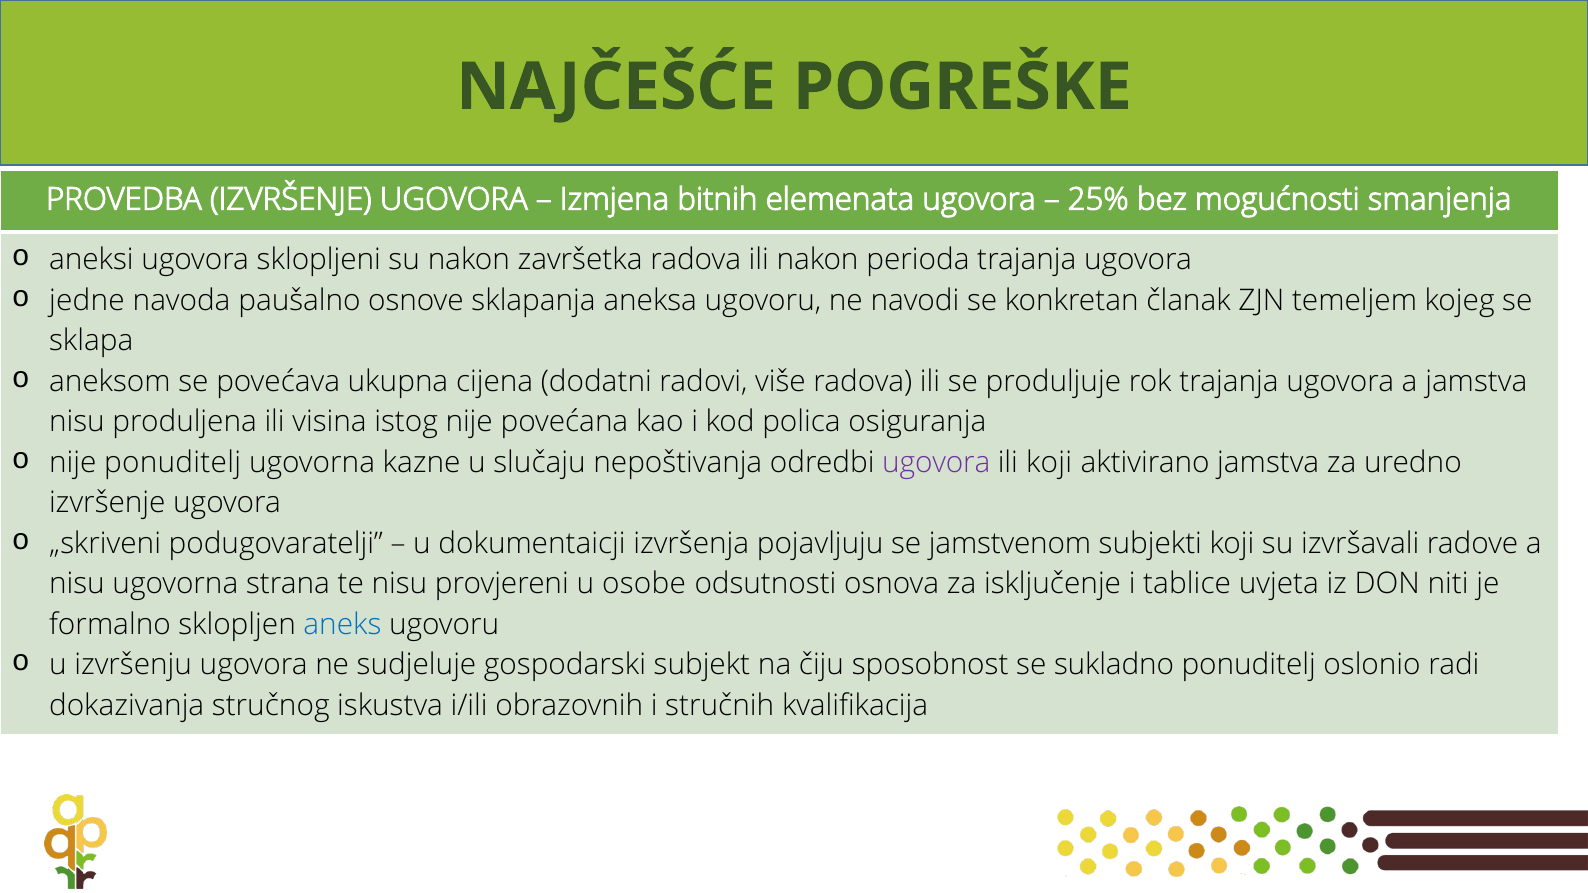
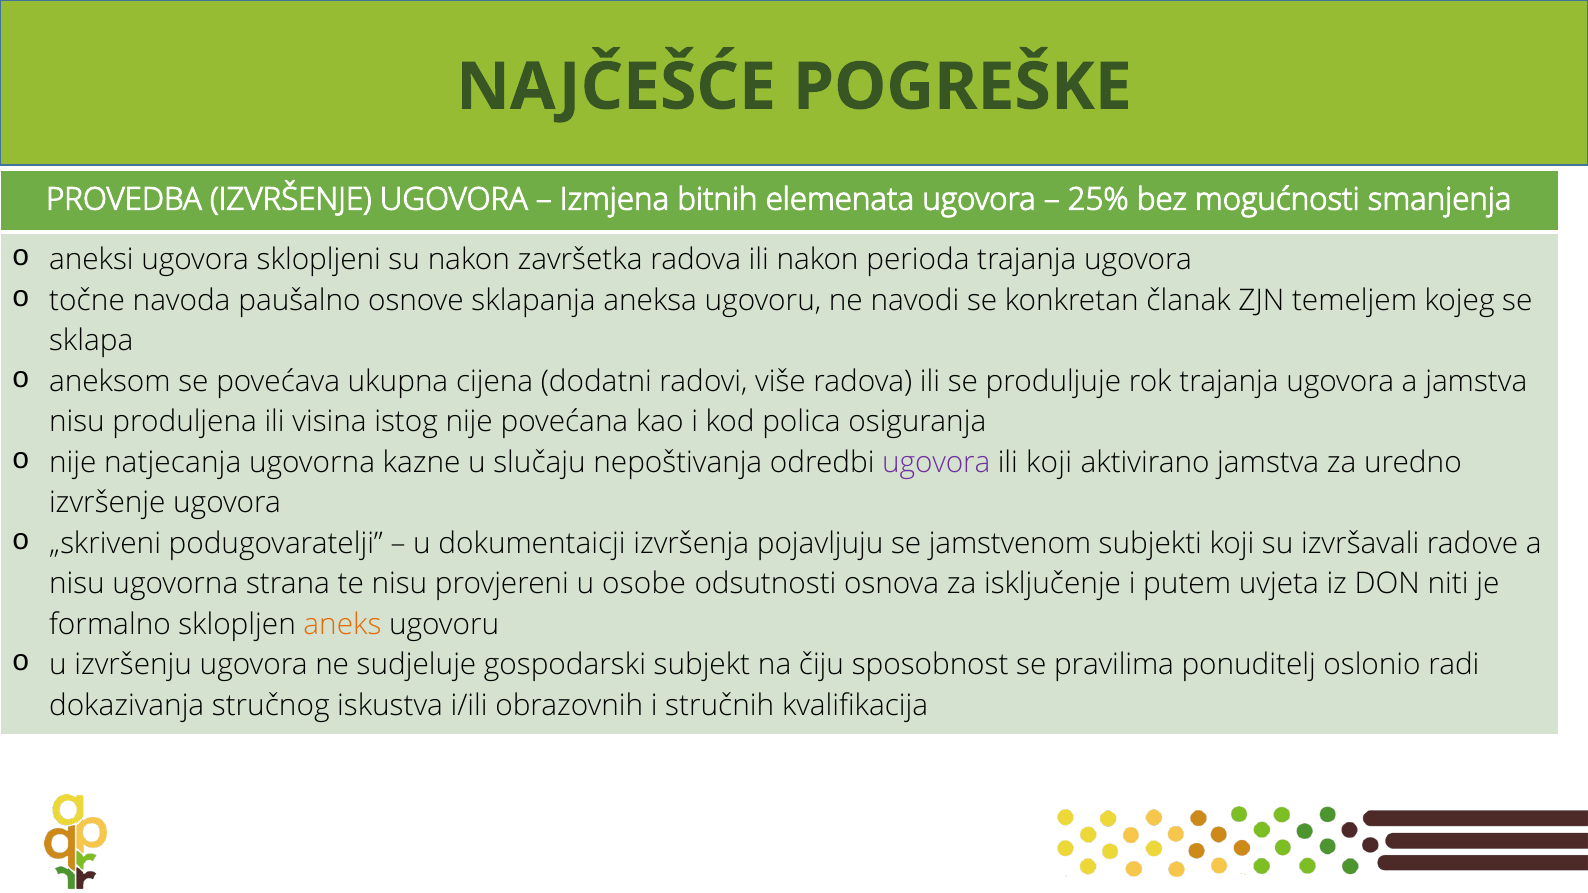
jedne: jedne -> točne (87, 300)
nije ponuditelj: ponuditelj -> natjecanja (173, 462)
tablice: tablice -> putem (1187, 584)
aneks colour: blue -> orange (342, 624)
sukladno: sukladno -> pravilima (1114, 665)
